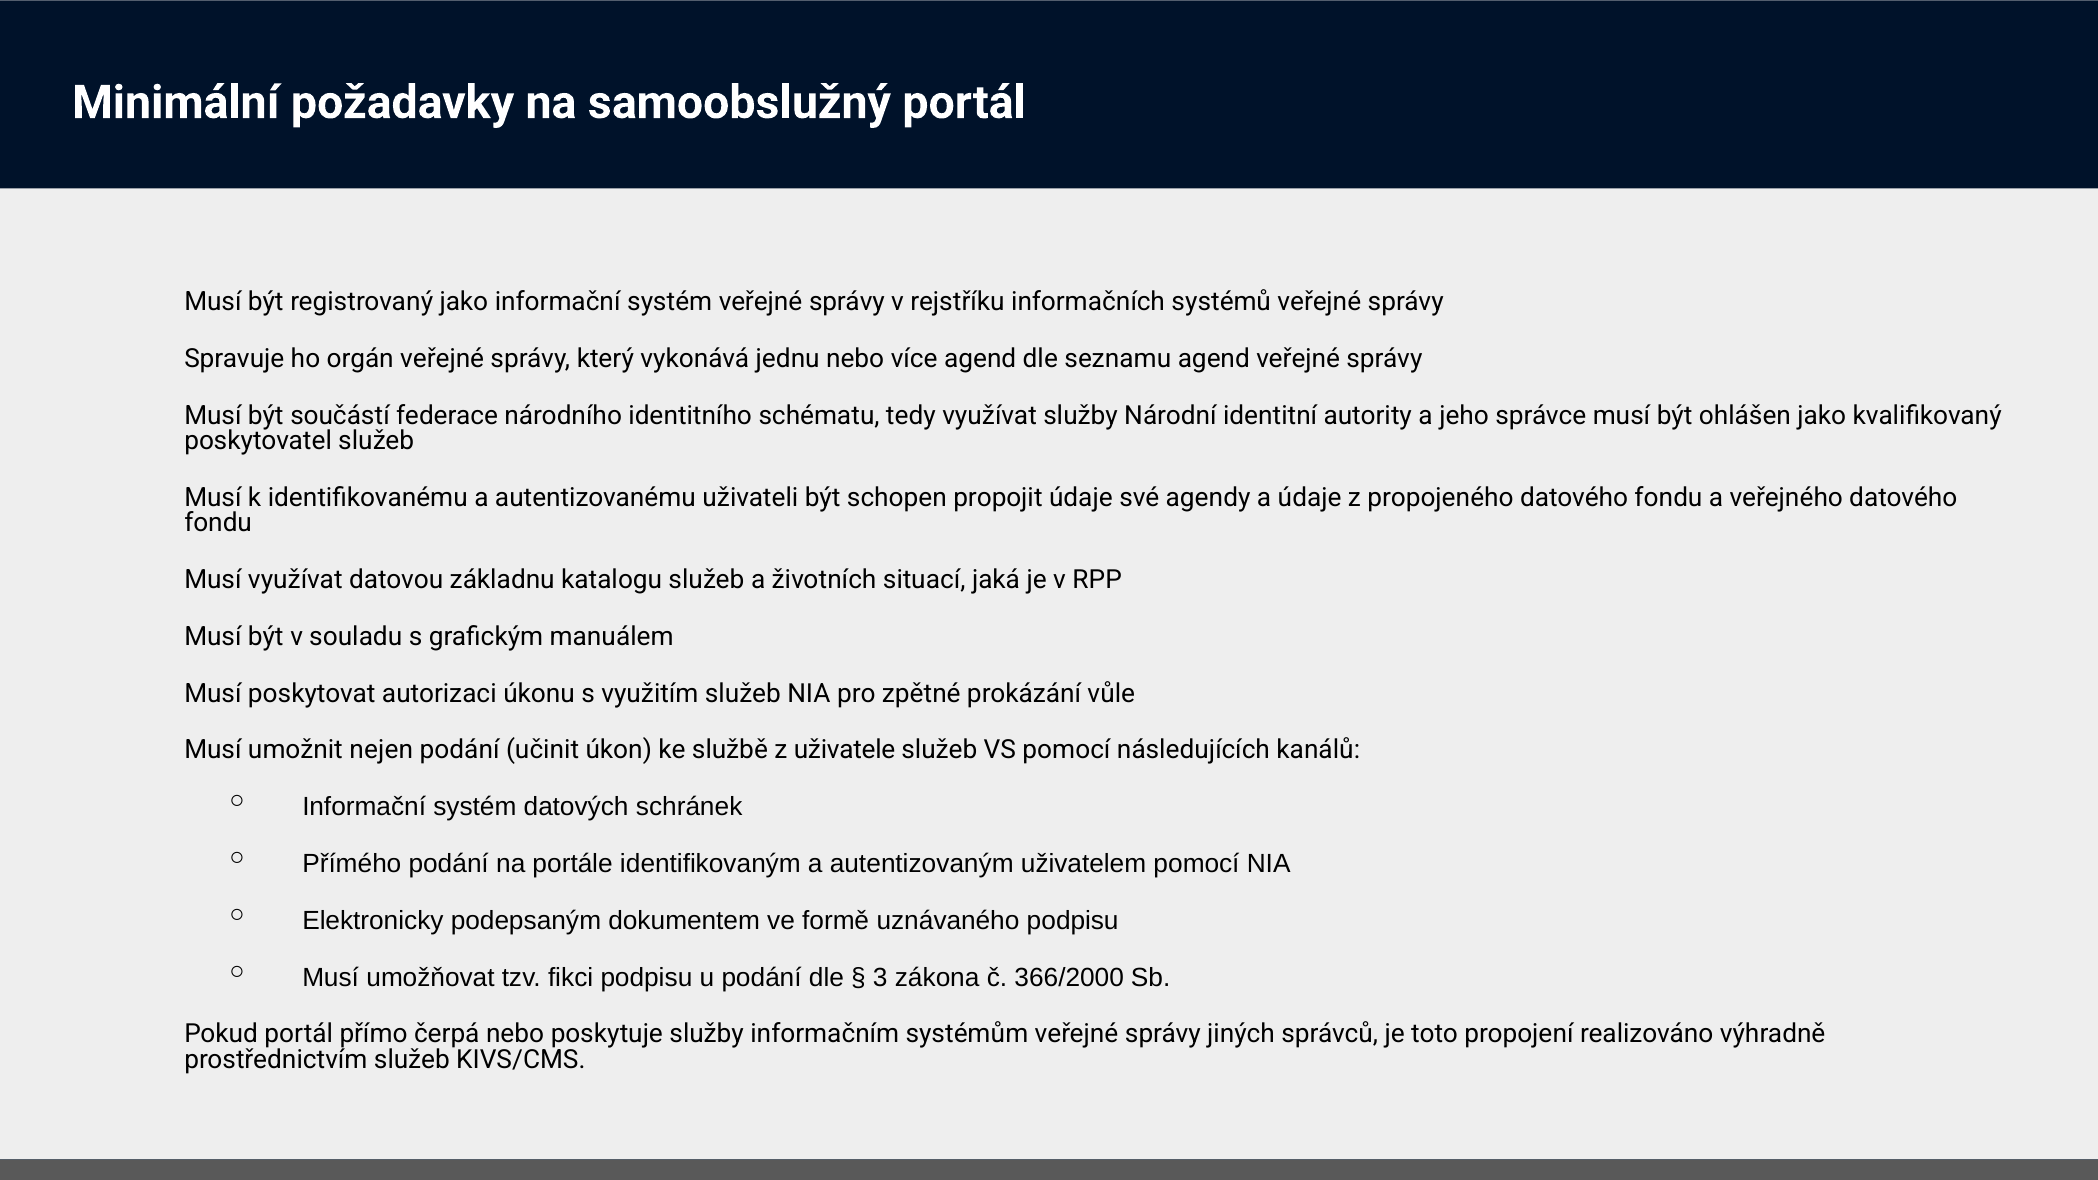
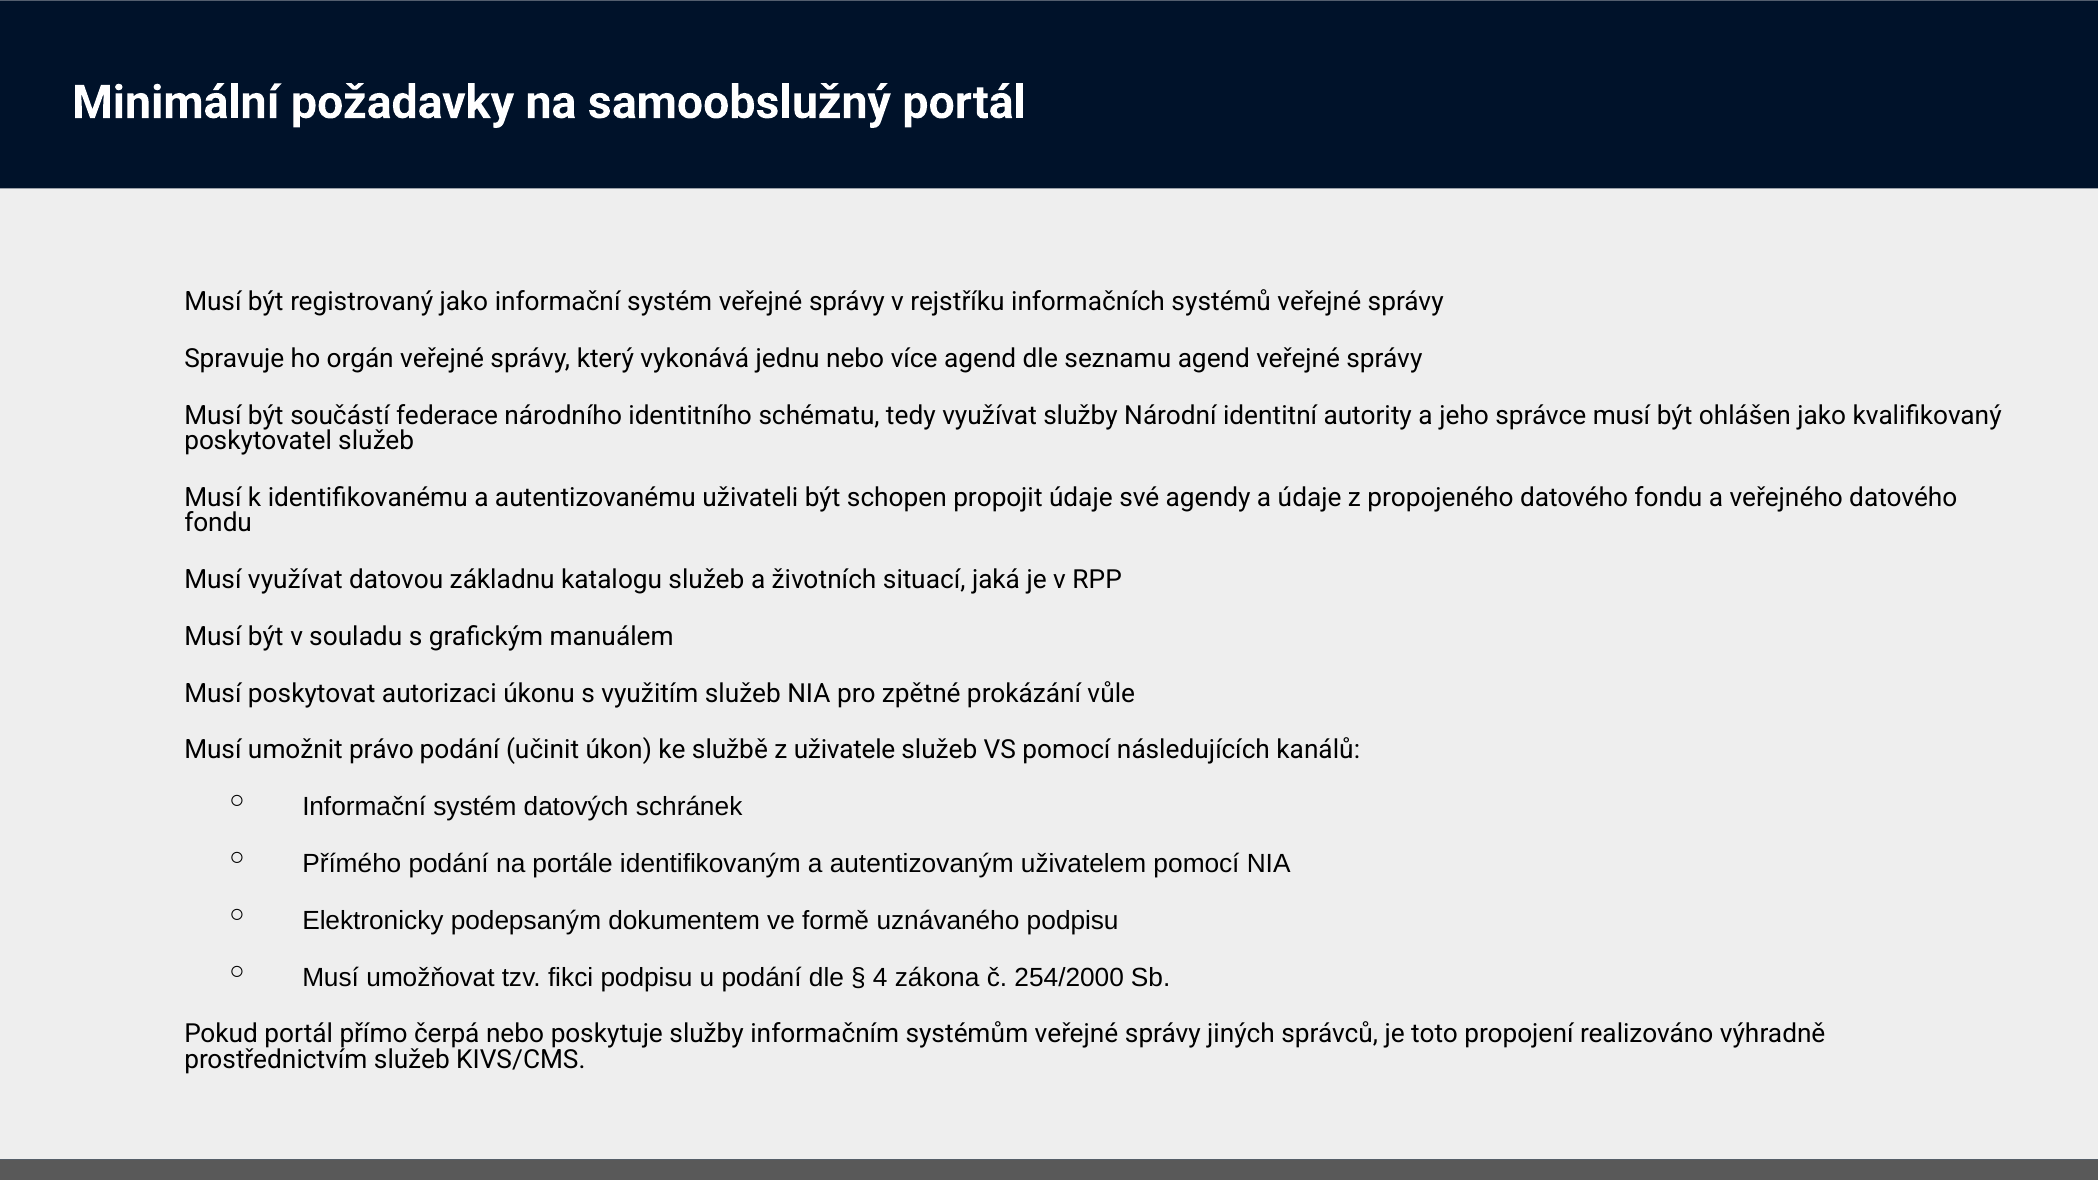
nejen: nejen -> právo (381, 750)
3: 3 -> 4 (880, 978)
366/2000: 366/2000 -> 254/2000 (1069, 978)
